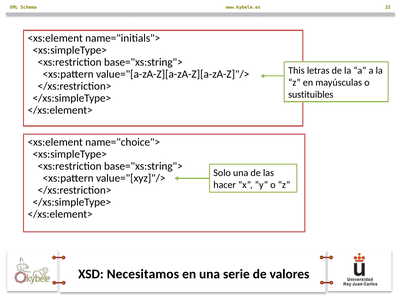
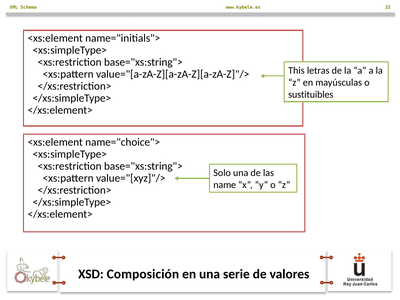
hacer: hacer -> name (225, 185)
Necesitamos: Necesitamos -> Composición (143, 274)
